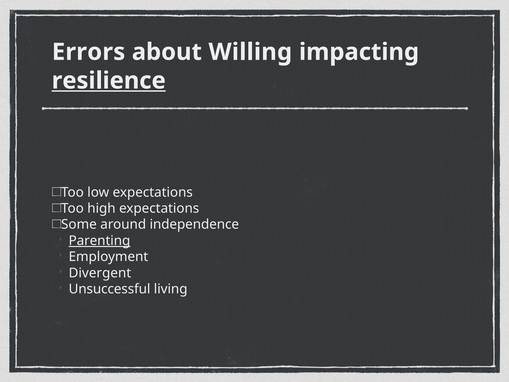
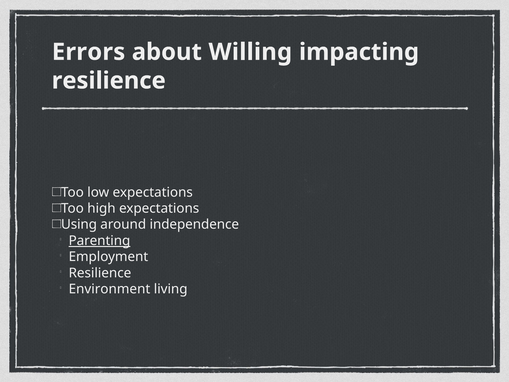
resilience underline: present -> none (109, 81)
Some: Some -> Using (79, 224)
Divergent: Divergent -> Resilience (100, 273)
Unsuccessful: Unsuccessful -> Environment (109, 289)
